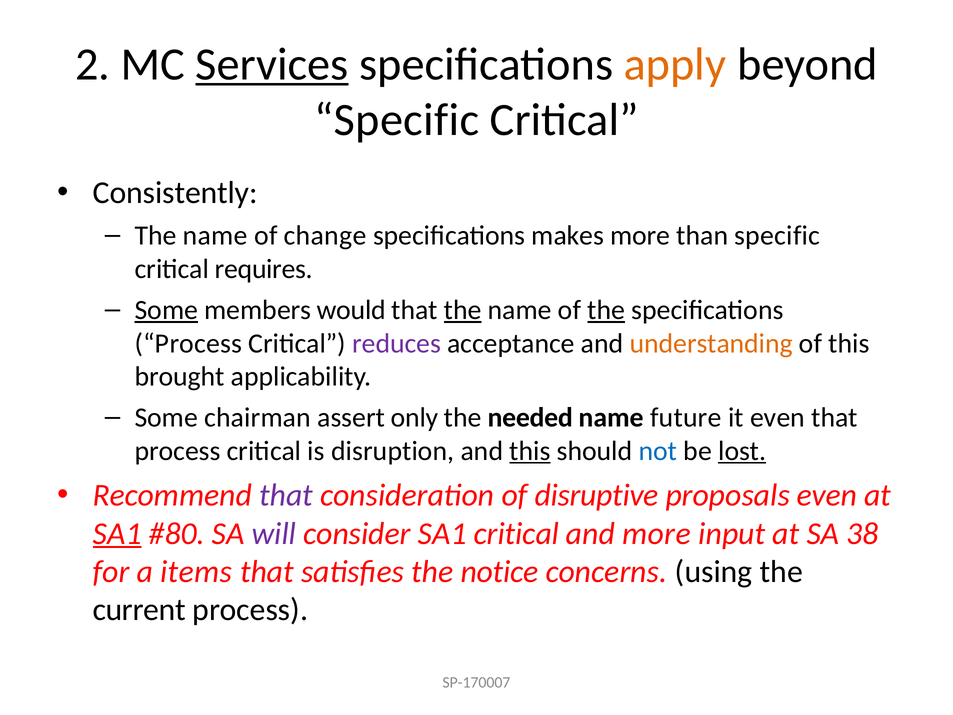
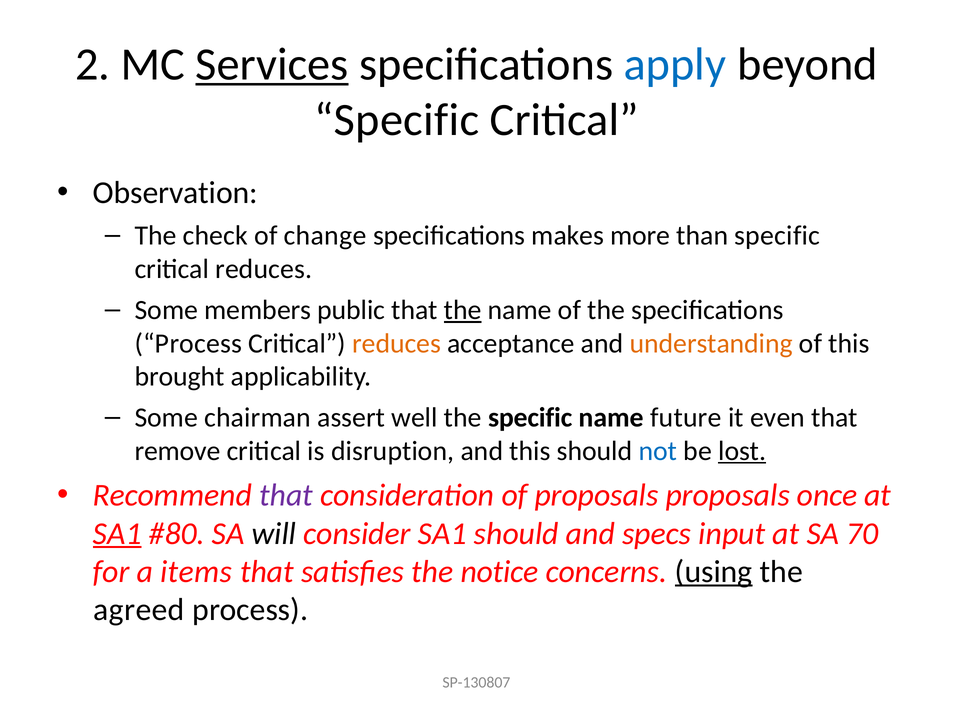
apply colour: orange -> blue (675, 64)
Consistently: Consistently -> Observation (175, 193)
name: name -> check (215, 236)
requires: requires -> reduces (264, 269)
Some underline: present -> none (166, 310)
would: would -> public (351, 310)
the underline: present -> none (606, 310)
reduces colour: purple -> orange (397, 343)
only: only -> well (414, 417)
the needed: needed -> specific (530, 417)
process: process -> remove (178, 451)
this underline: present -> none (530, 451)
of disruptive: disruptive -> proposals (596, 495)
proposals even: even -> once (827, 495)
will colour: purple -> black (274, 533)
SA1 critical: critical -> should (516, 533)
and more: more -> specs (657, 533)
38: 38 -> 70 (862, 533)
using underline: none -> present (714, 571)
current: current -> agreed (139, 610)
SP-170007: SP-170007 -> SP-130807 (476, 682)
